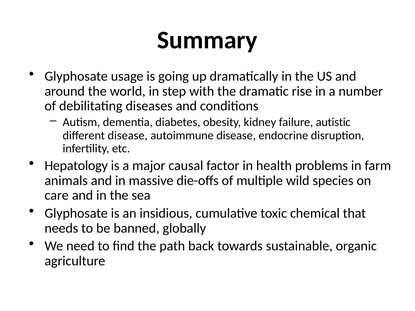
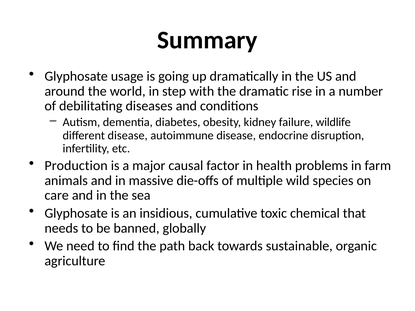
autistic: autistic -> wildlife (333, 122)
Hepatology: Hepatology -> Production (76, 166)
